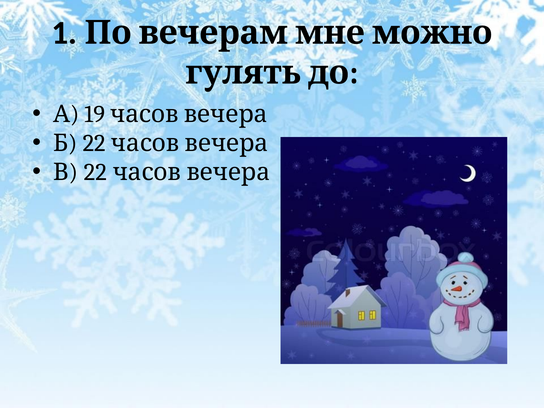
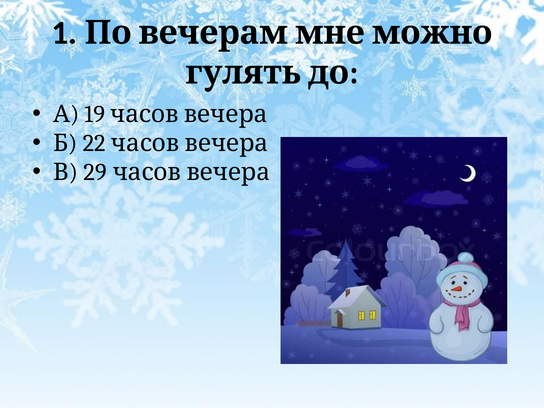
22: 22 -> 29 (95, 172)
